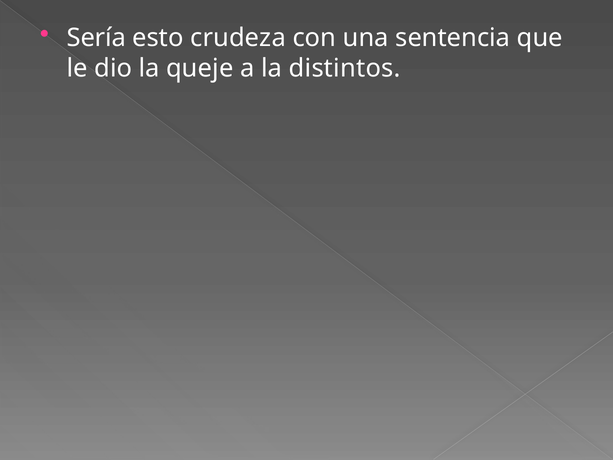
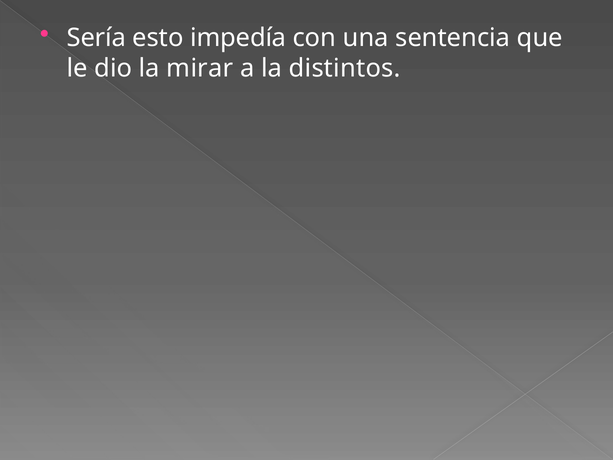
crudeza: crudeza -> impedía (238, 38)
queje: queje -> mirar (200, 68)
